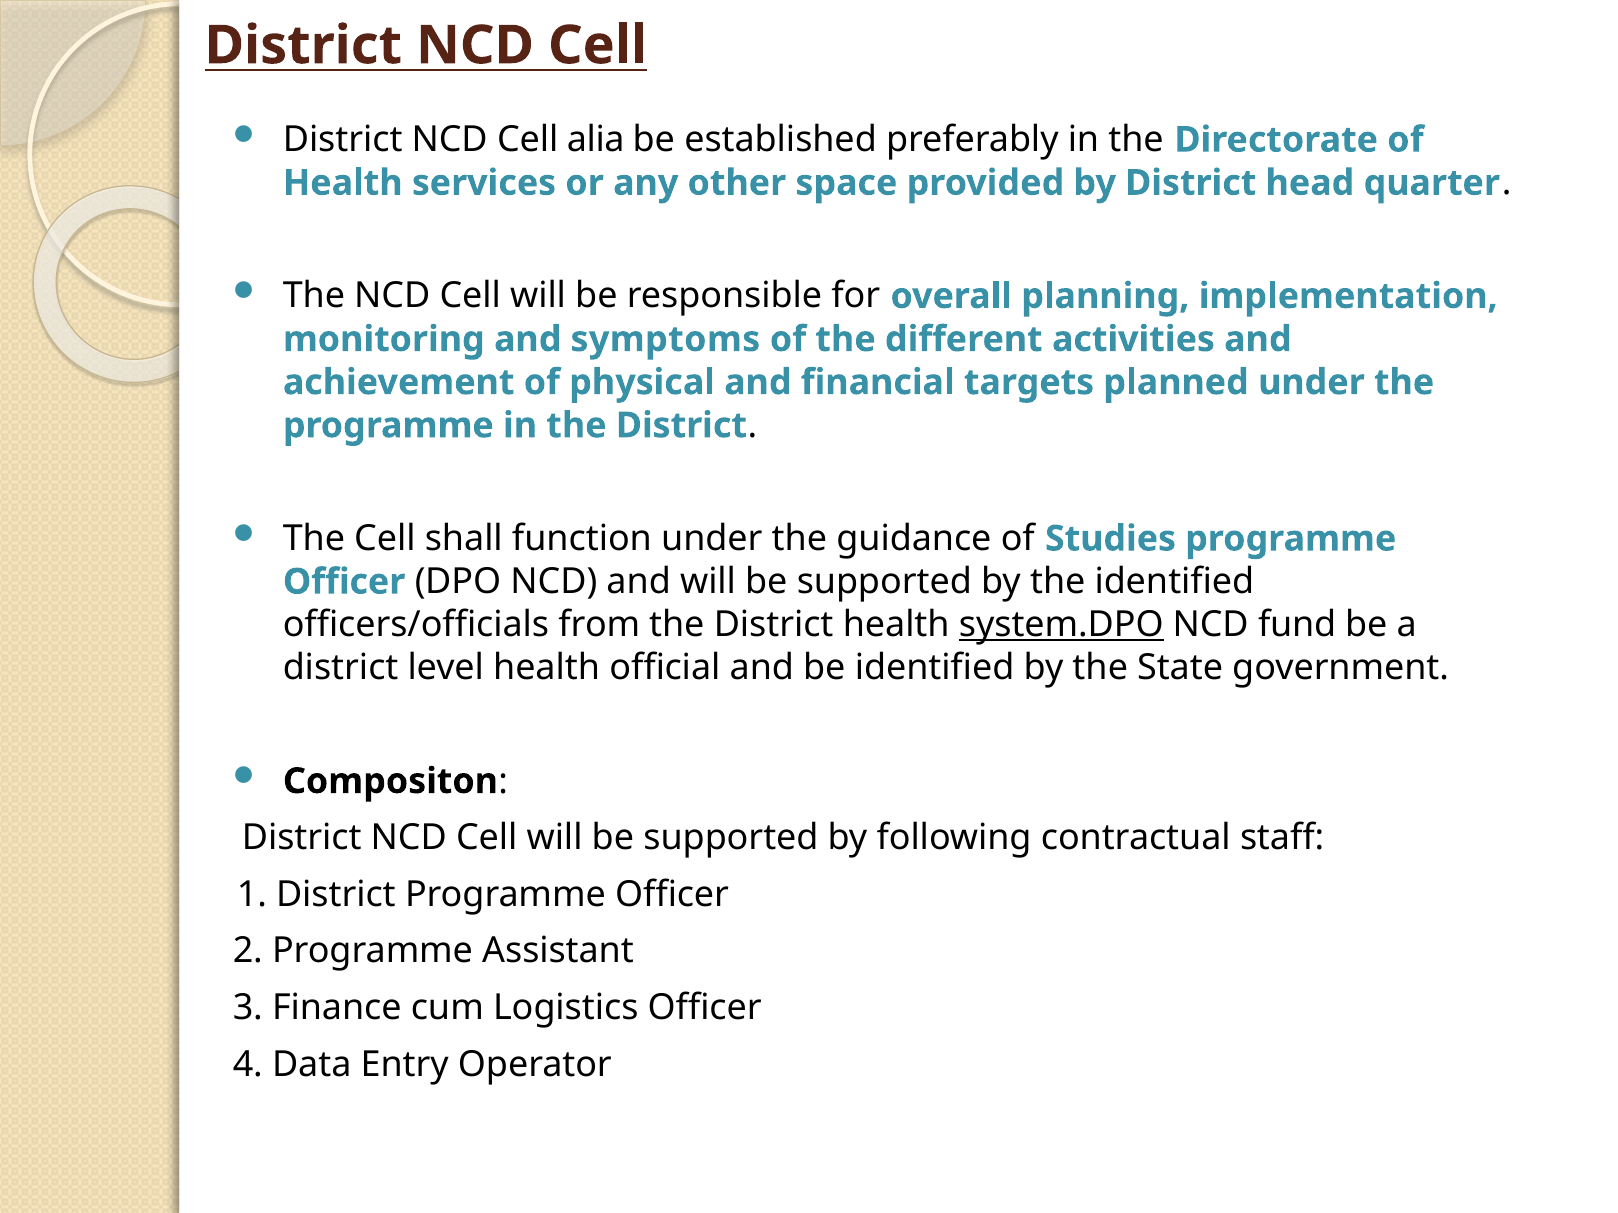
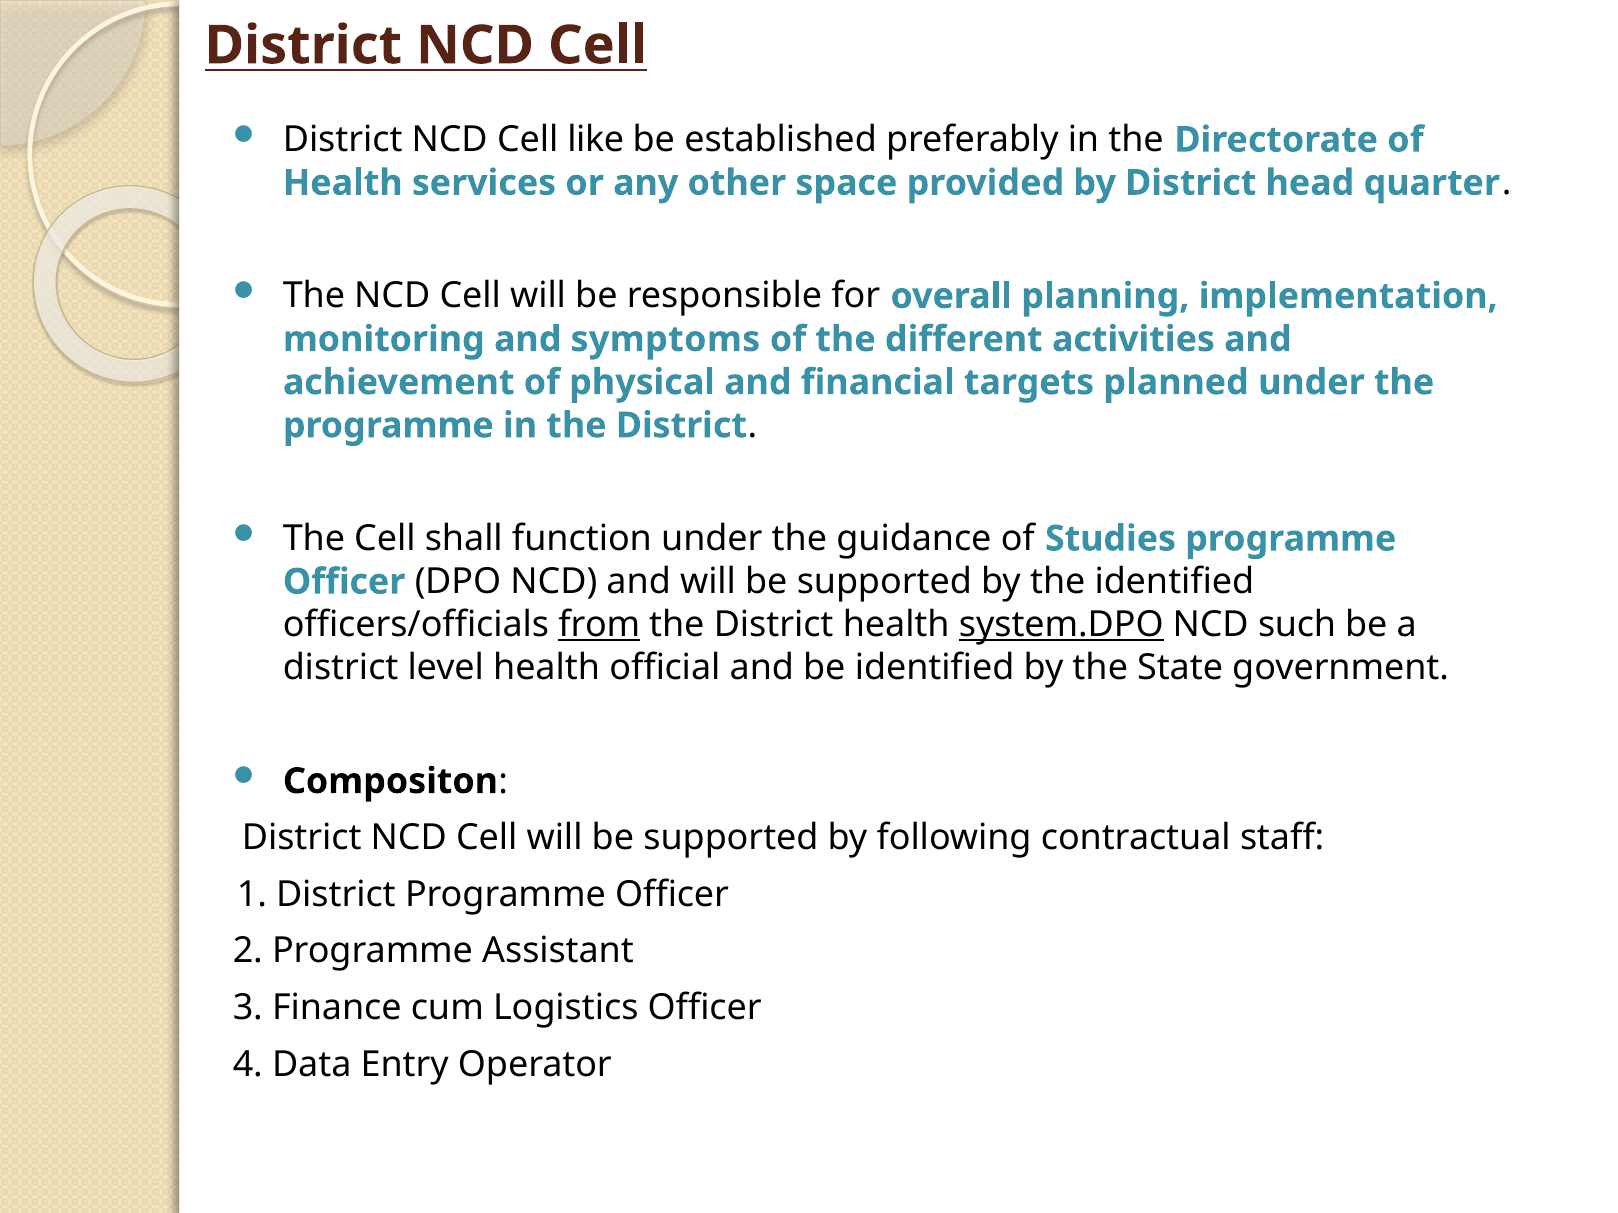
alia: alia -> like (596, 140)
from underline: none -> present (599, 625)
fund: fund -> such (1297, 625)
